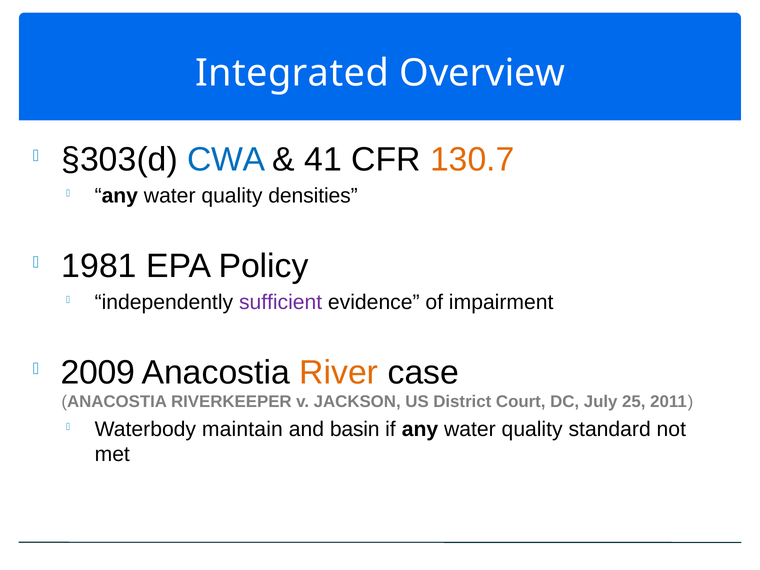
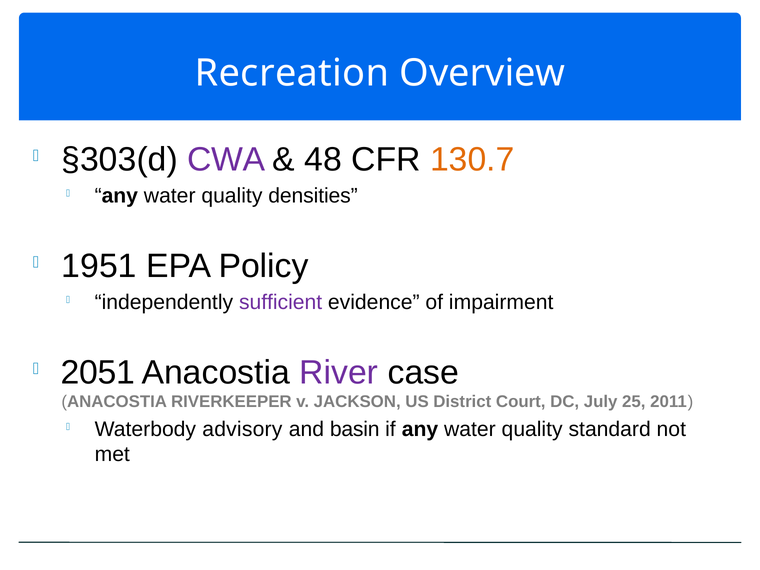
Integrated: Integrated -> Recreation (292, 73)
CWA colour: blue -> purple (226, 159)
41: 41 -> 48 (323, 159)
1981: 1981 -> 1951 (99, 266)
2009: 2009 -> 2051 (98, 373)
River colour: orange -> purple (339, 373)
maintain: maintain -> advisory (242, 429)
